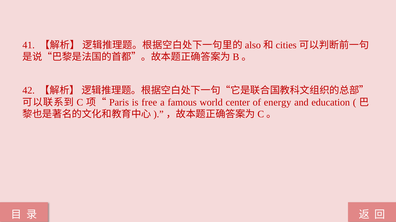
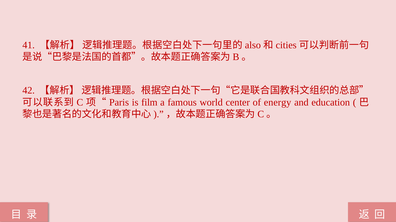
free: free -> film (149, 103)
